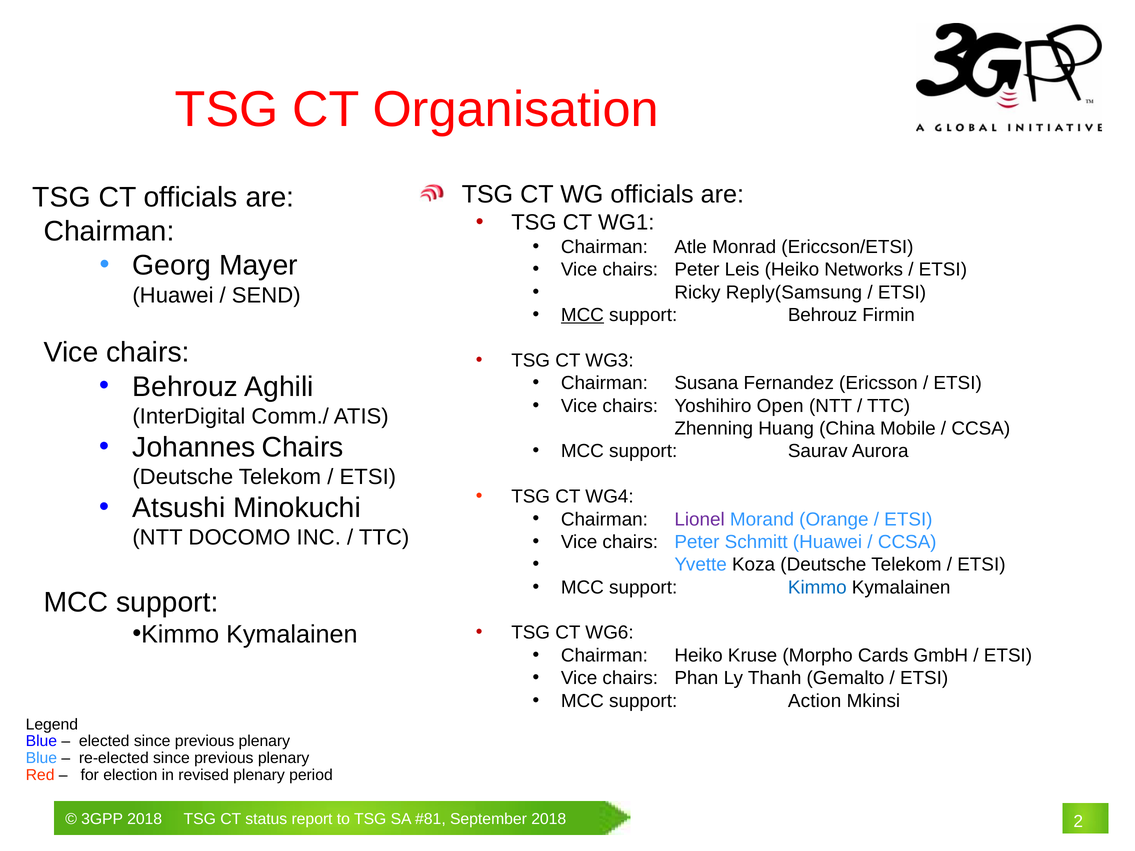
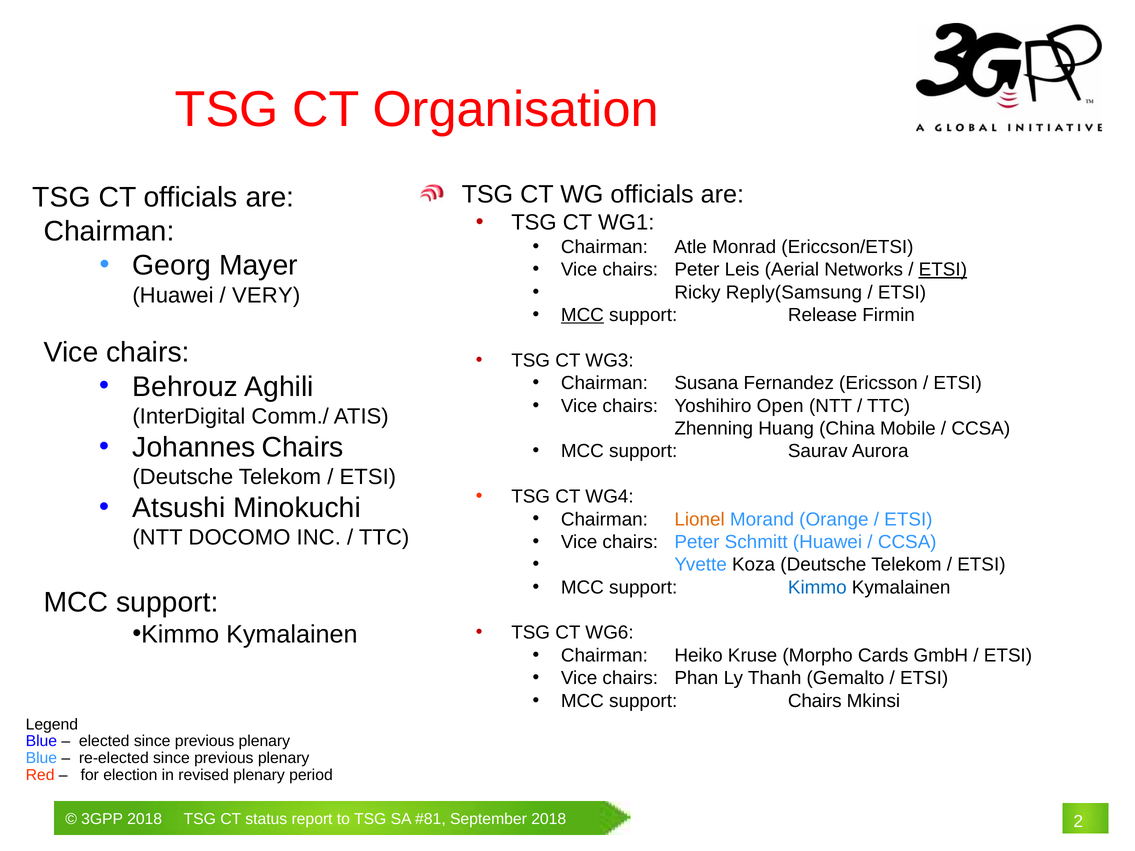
Leis Heiko: Heiko -> Aerial (792, 270)
ETSI underline: none -> present (943, 270)
SEND: SEND -> VERY (266, 296)
support Behrouz: Behrouz -> Release (823, 315)
Lionel colour: purple -> orange (700, 519)
support Action: Action -> Chairs (815, 701)
